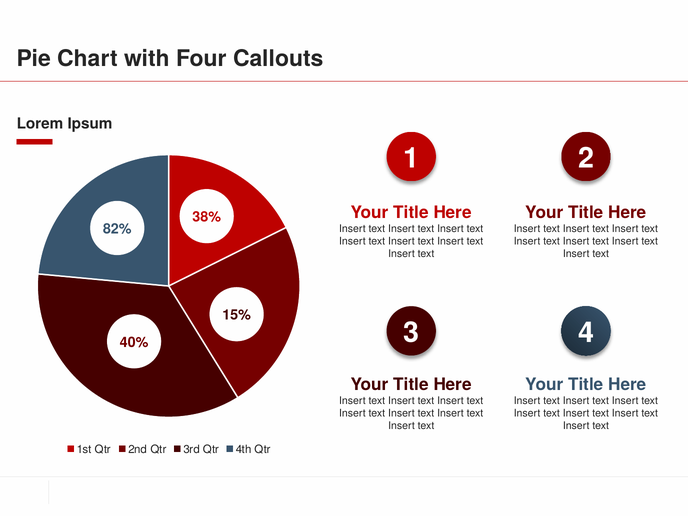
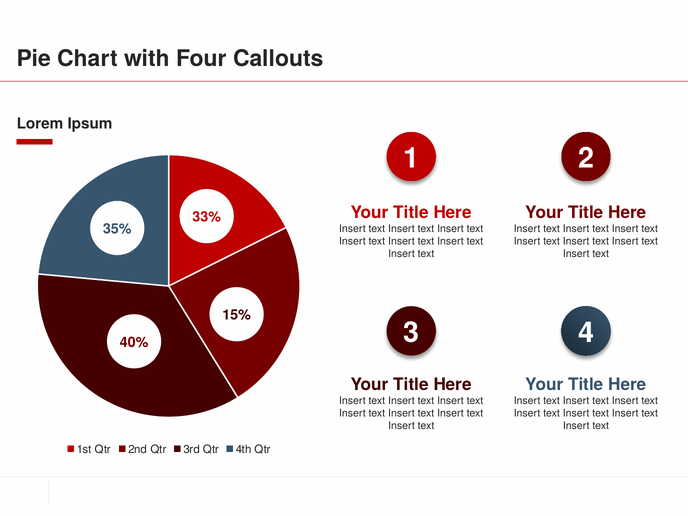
38%: 38% -> 33% (207, 217)
82%: 82% -> 35% (117, 229)
